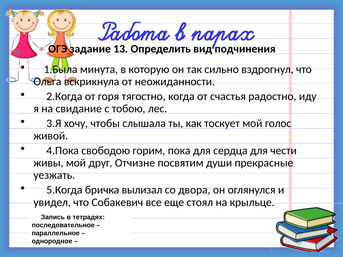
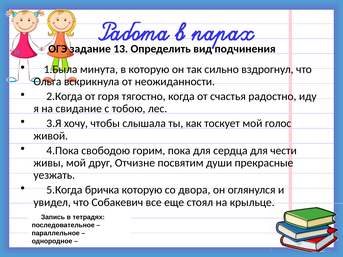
бричка вылизал: вылизал -> которую (142, 190)
